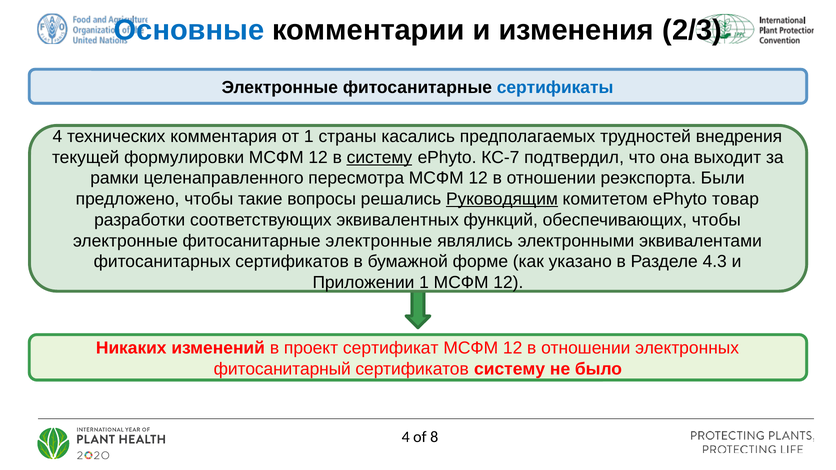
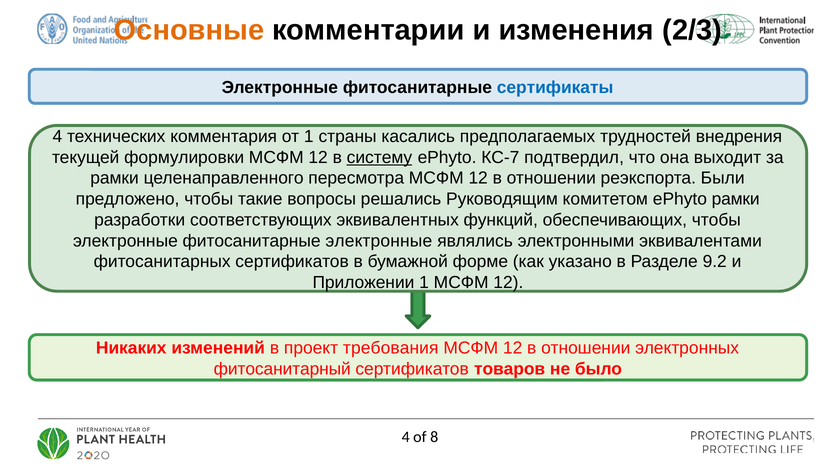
Основные colour: blue -> orange (189, 30)
Руководящим underline: present -> none (502, 199)
ePhyto товар: товар -> рамки (736, 199)
4.3: 4.3 -> 9.2 (715, 262)
сертификат: сертификат -> требования (391, 348)
сертификатов систему: систему -> товаров (510, 369)
